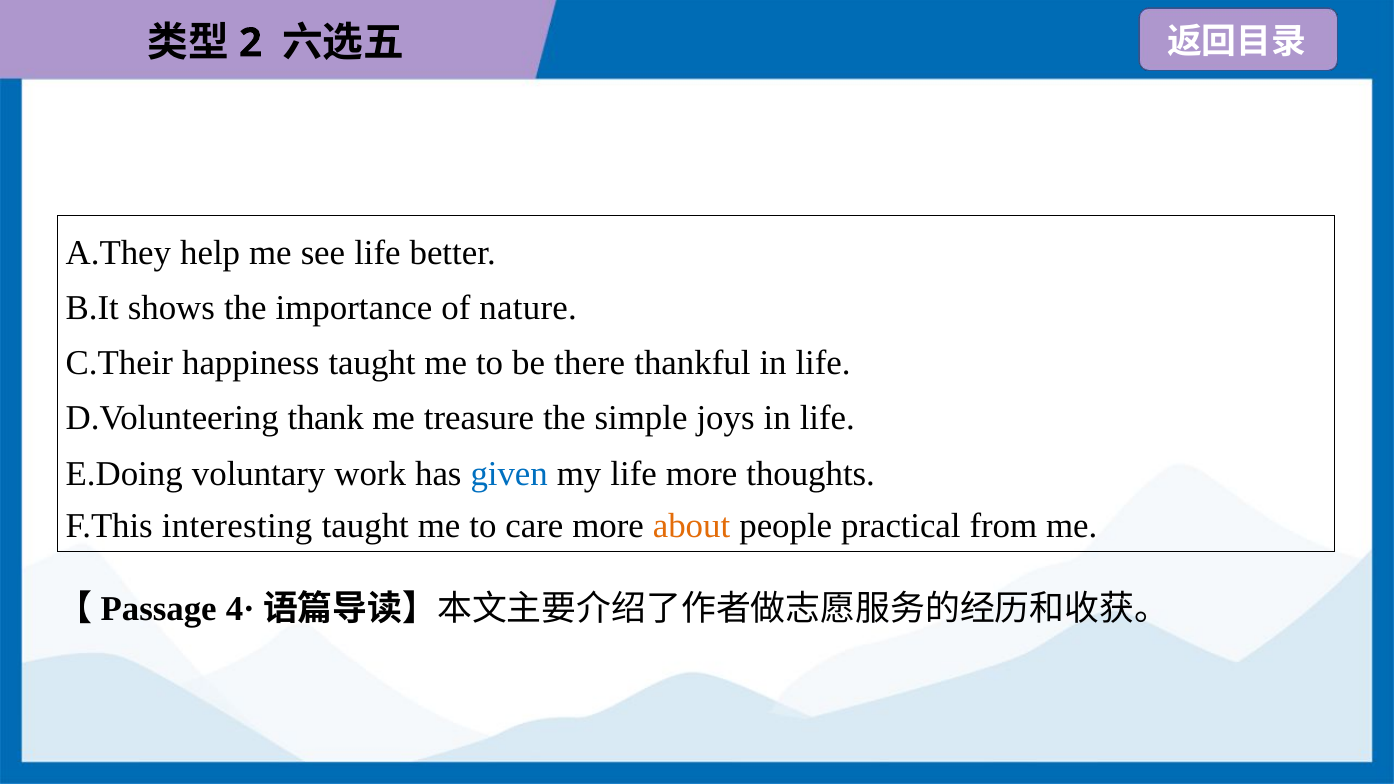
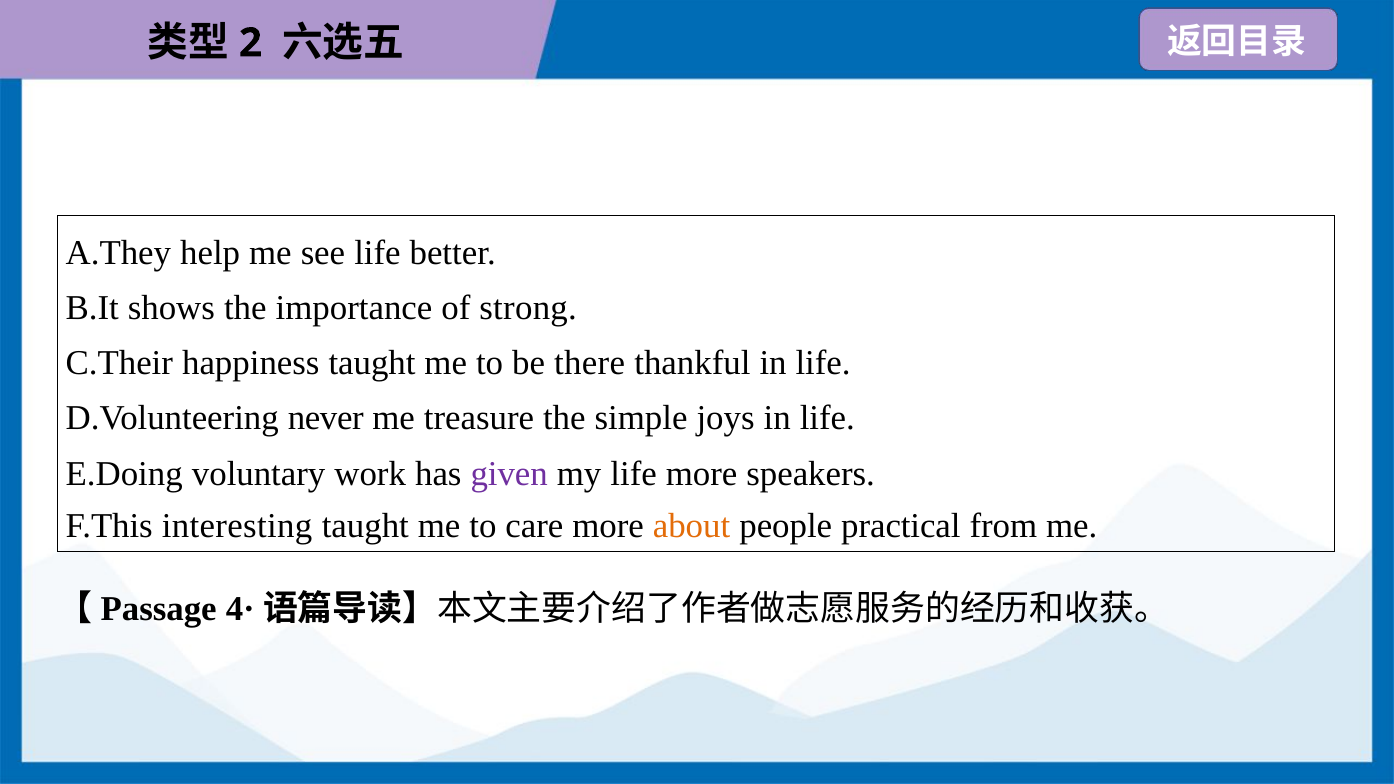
nature: nature -> strong (528, 308)
thank: thank -> never (326, 418)
given colour: blue -> purple (509, 474)
thoughts: thoughts -> speakers (811, 474)
